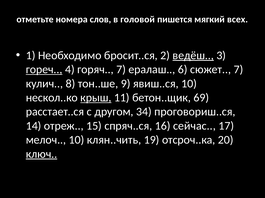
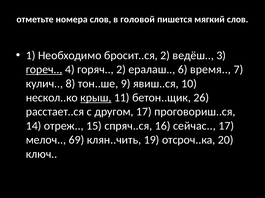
мягкий всех: всех -> слов (238, 19)
ведёш underline: present -> none (193, 56)
горяч 7: 7 -> 2 (121, 70)
сюжет: сюжет -> время (211, 70)
69: 69 -> 26 (201, 98)
другом 34: 34 -> 17 (144, 112)
мелоч 10: 10 -> 69 (77, 140)
ключ underline: present -> none (42, 155)
